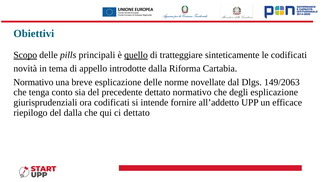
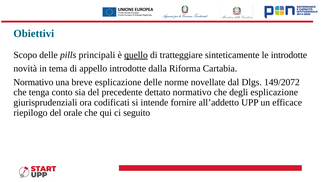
Scopo underline: present -> none (25, 55)
le codificati: codificati -> introdotte (289, 55)
149/2063: 149/2063 -> 149/2072 (282, 82)
del dalla: dalla -> orale (73, 113)
ci dettato: dettato -> seguito (137, 113)
